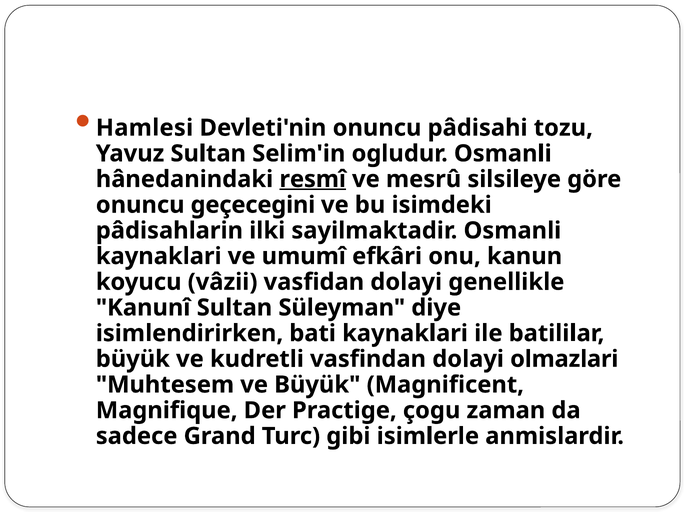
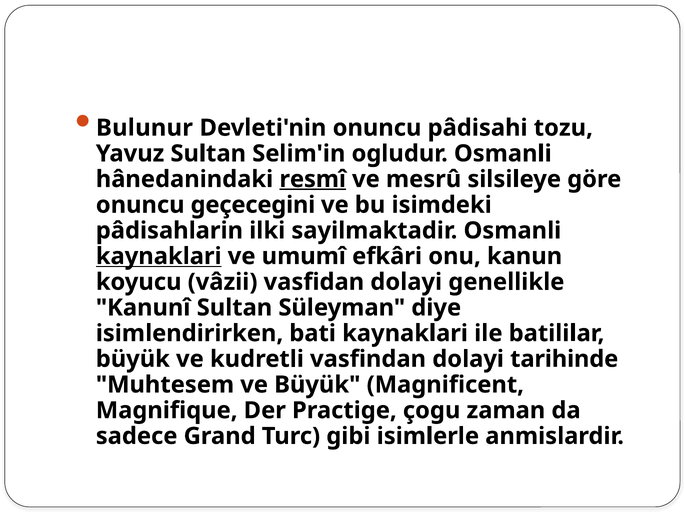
Hamlesi: Hamlesi -> Bulunur (144, 128)
kaynaklari underline: none -> present (159, 256)
olmazlari: olmazlari -> tarihinde (564, 359)
